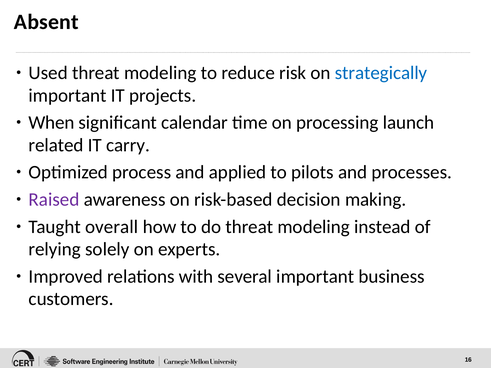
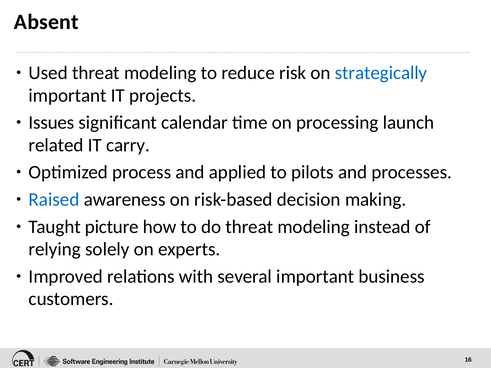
When: When -> Issues (51, 123)
Raised colour: purple -> blue (54, 200)
overall: overall -> picture (112, 227)
